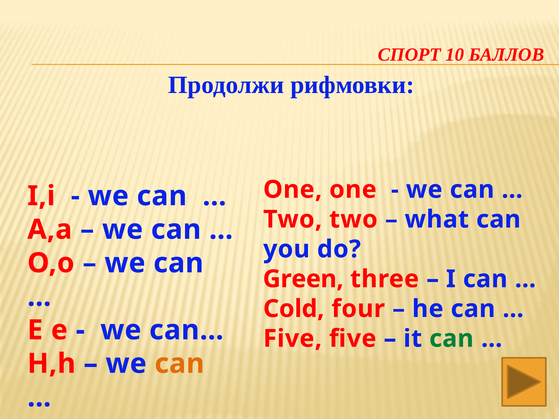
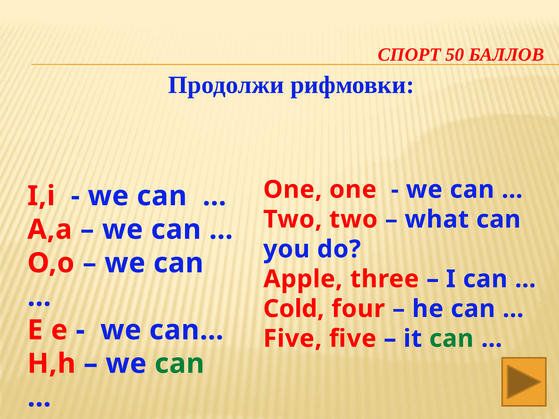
10: 10 -> 50 (455, 55)
Green: Green -> Apple (303, 279)
can colour: orange -> green (179, 364)
